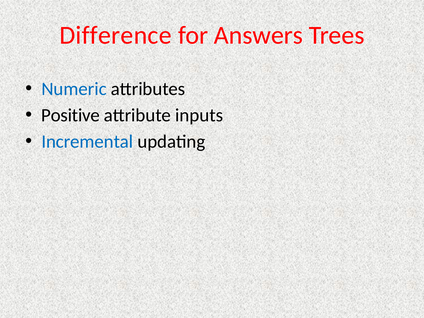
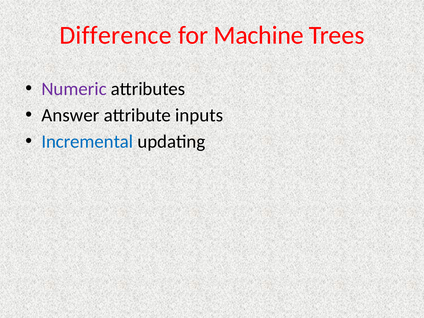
Answers: Answers -> Machine (259, 35)
Numeric colour: blue -> purple (74, 89)
Positive: Positive -> Answer (70, 115)
